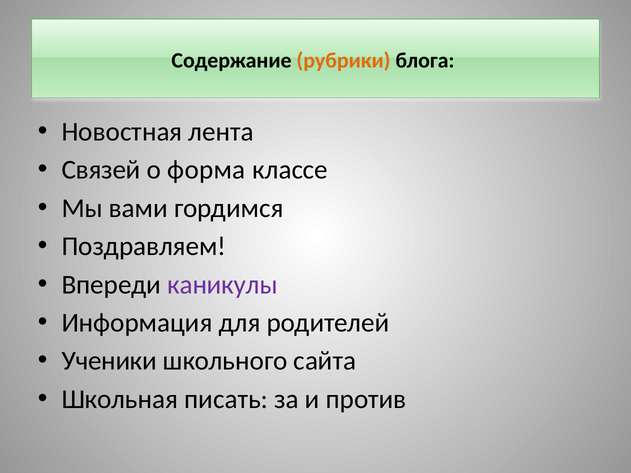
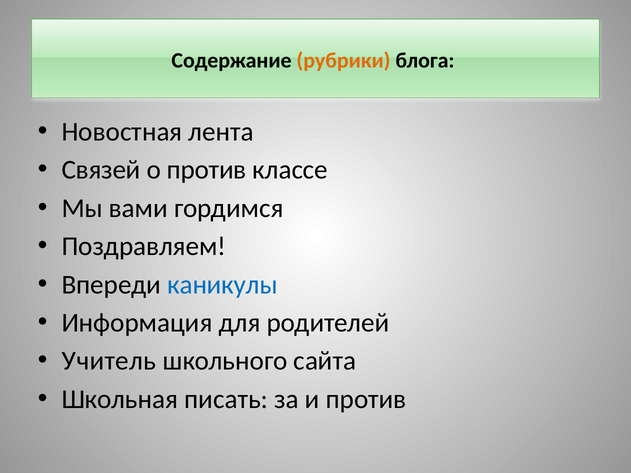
о форма: форма -> против (207, 170)
каникулы colour: purple -> blue (222, 285)
Ученики: Ученики -> Учитель (109, 361)
